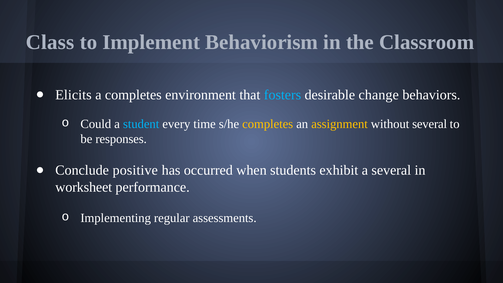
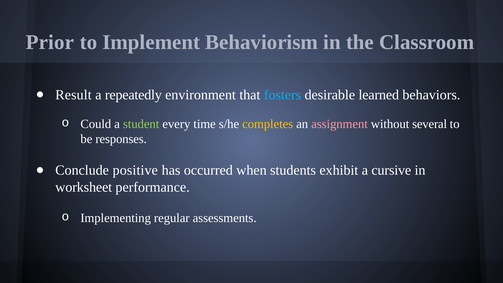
Class: Class -> Prior (50, 42)
Elicits: Elicits -> Result (73, 95)
a completes: completes -> repeatedly (133, 95)
change: change -> learned (379, 95)
student colour: light blue -> light green (141, 124)
assignment colour: yellow -> pink (340, 124)
a several: several -> cursive (391, 170)
